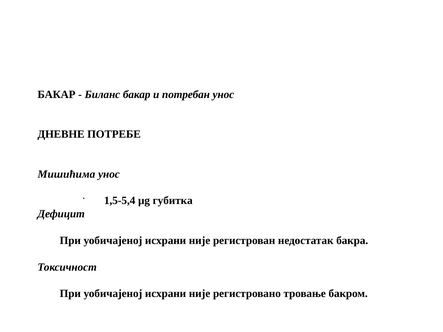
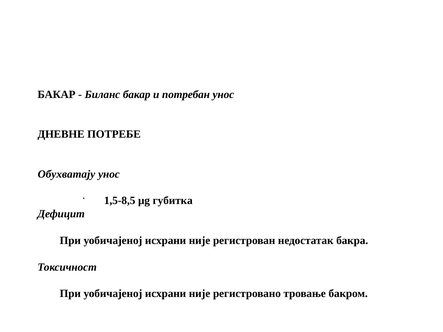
Мишићима: Мишићима -> Обухватају (66, 174)
1,5-5,4: 1,5-5,4 -> 1,5-8,5 (120, 201)
